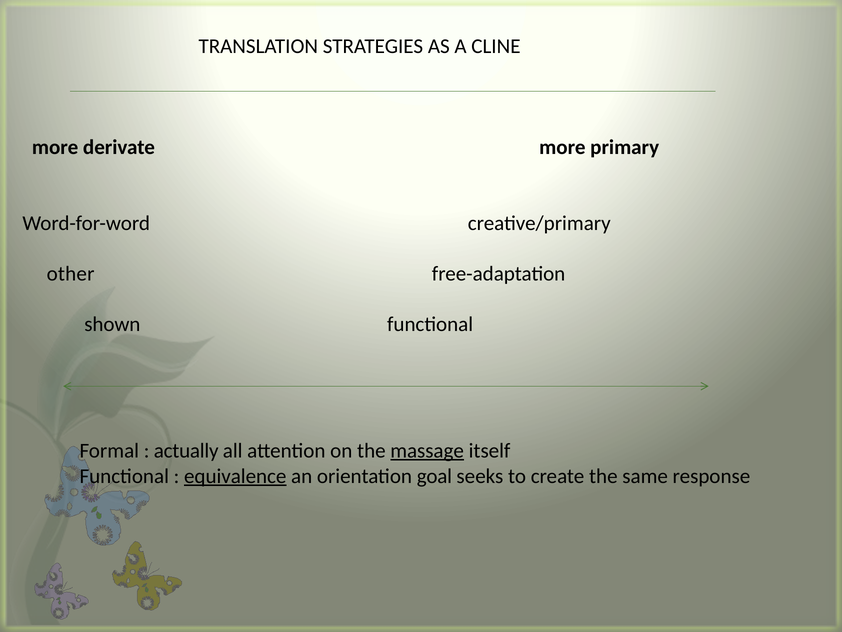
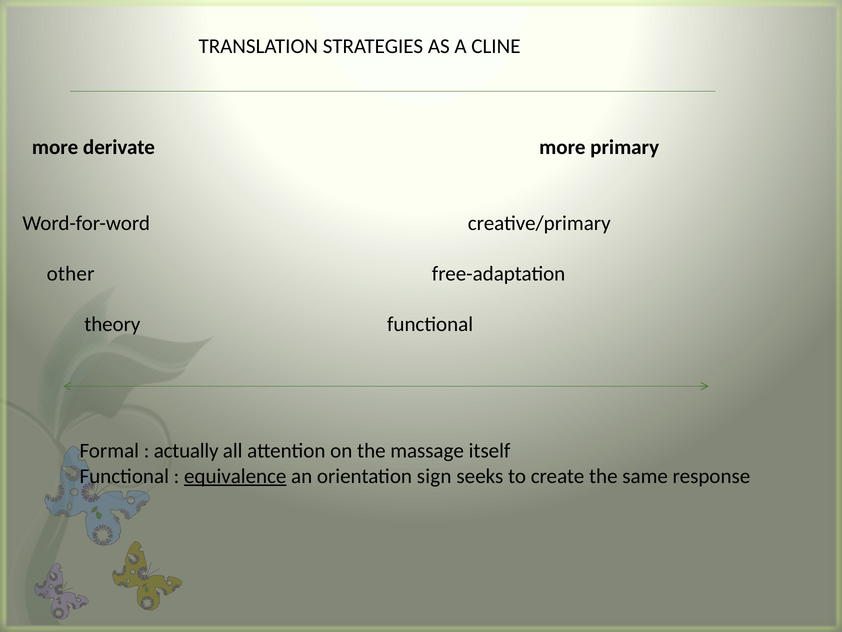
shown: shown -> theory (112, 324)
massage underline: present -> none (427, 450)
goal: goal -> sign (434, 476)
